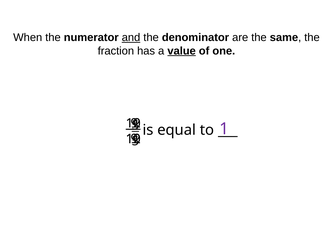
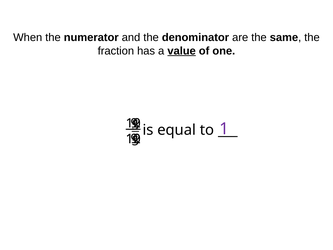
and underline: present -> none (131, 38)
